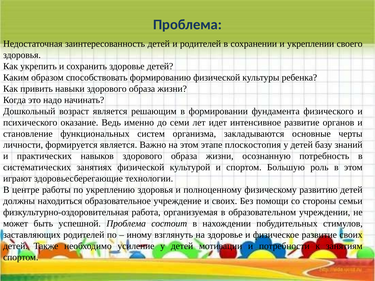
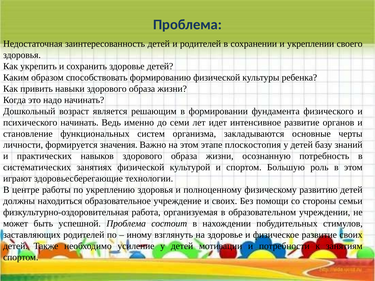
психического оказание: оказание -> начинать (79, 123)
формируется является: является -> значения (119, 145)
